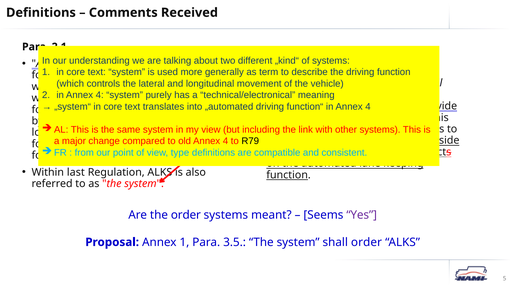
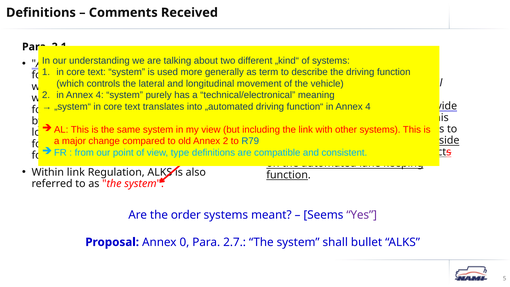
4: 4 -> 2 (226, 141)
R79 colour: black -> blue (250, 141)
Within last: last -> link (76, 172)
Annex 1: 1 -> 0 (184, 242)
3.5: 3.5 -> 2.7 (235, 242)
shall order: order -> bullet (367, 242)
